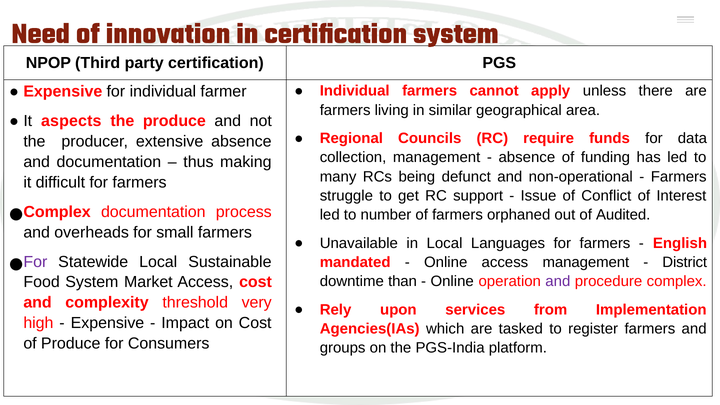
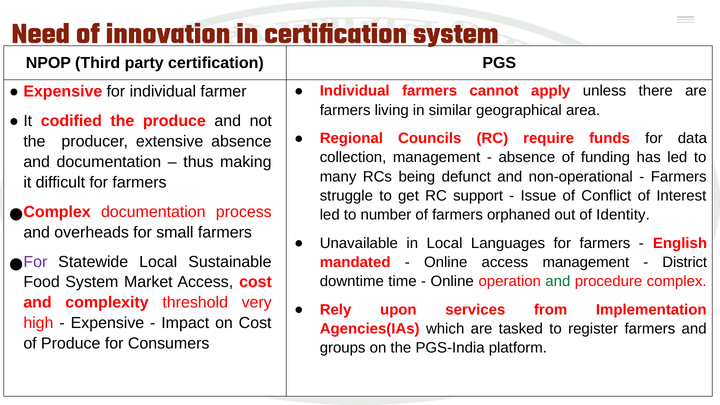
aspects: aspects -> codified (71, 121)
Audited: Audited -> Identity (623, 215)
than: than -> time (402, 281)
and colour: purple -> green (558, 281)
